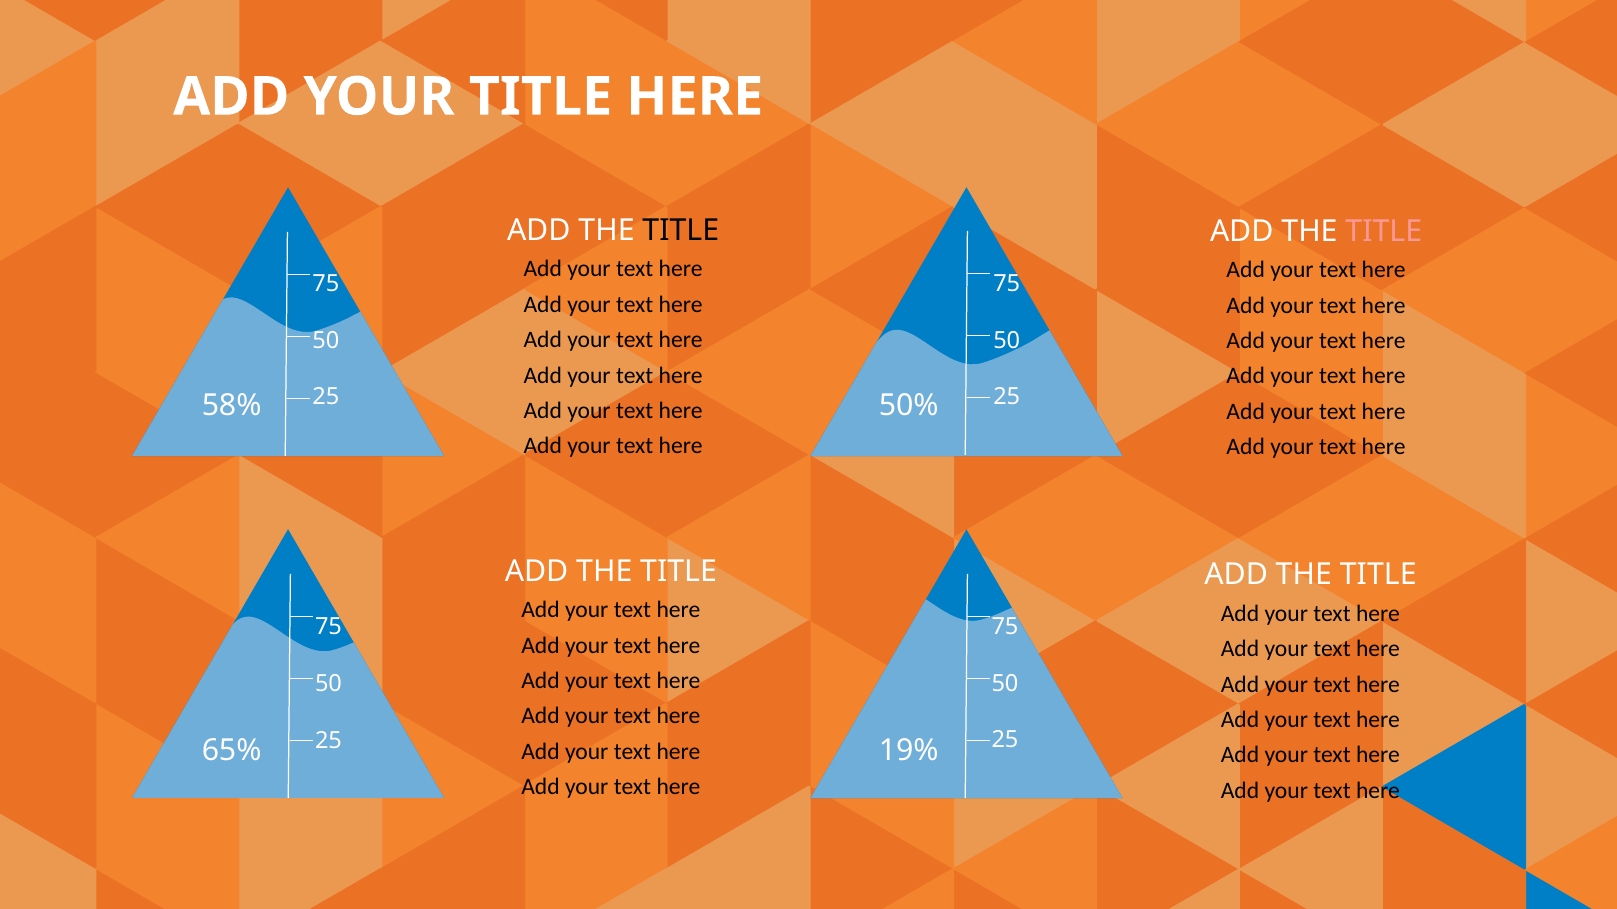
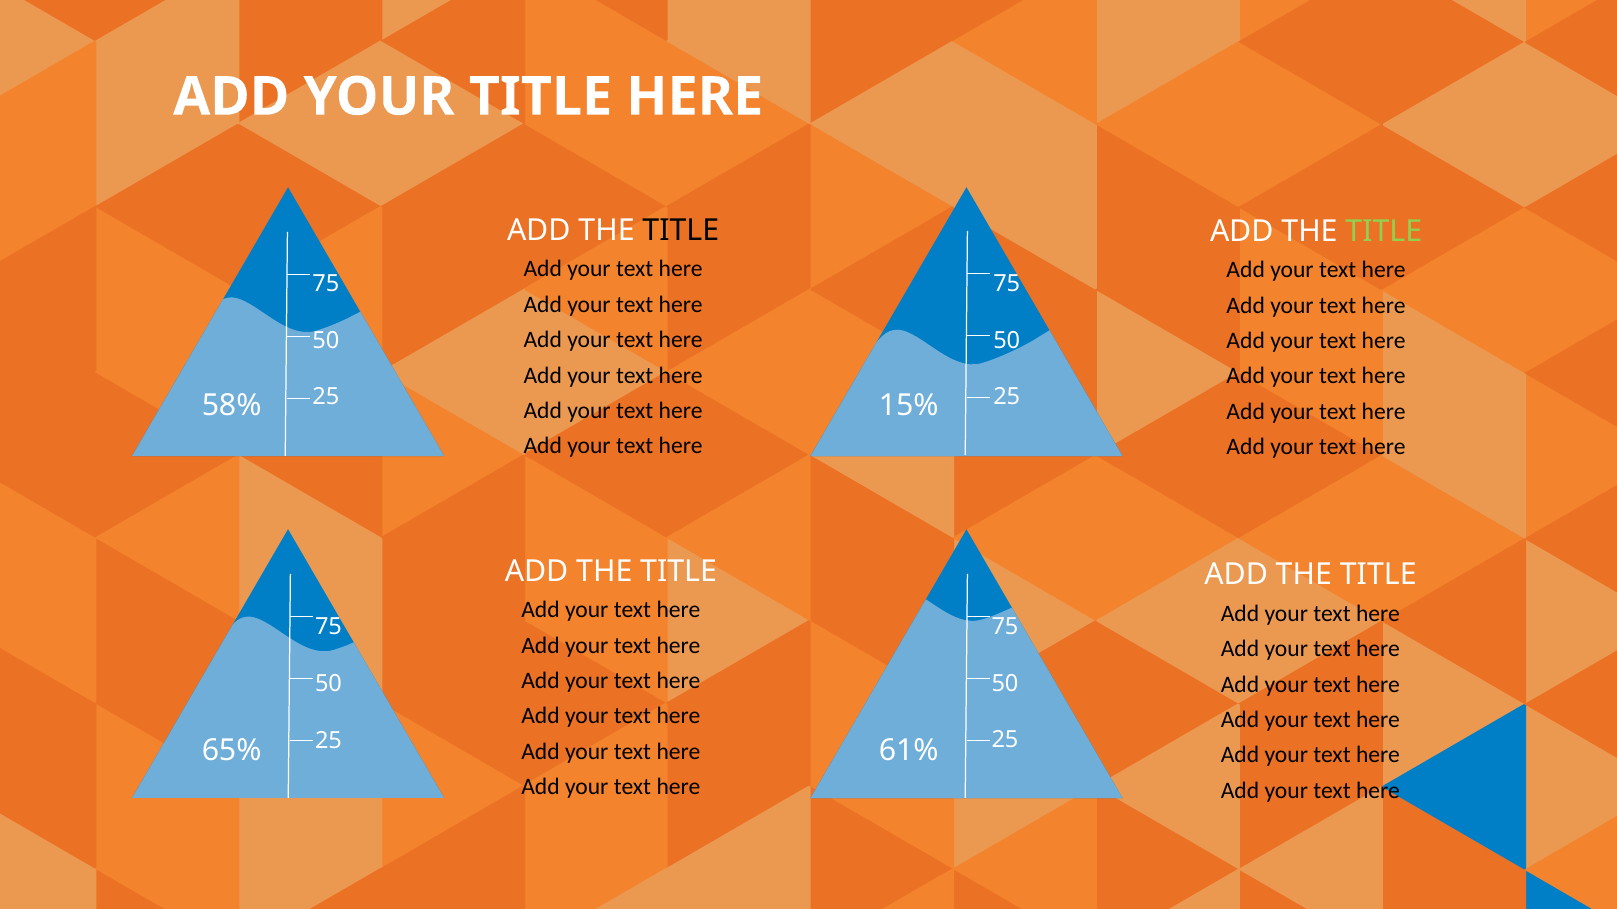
TITLE colour: pink -> light green (1384, 231)
50%: 50% -> 15% (909, 406)
19%: 19% -> 61% (909, 751)
